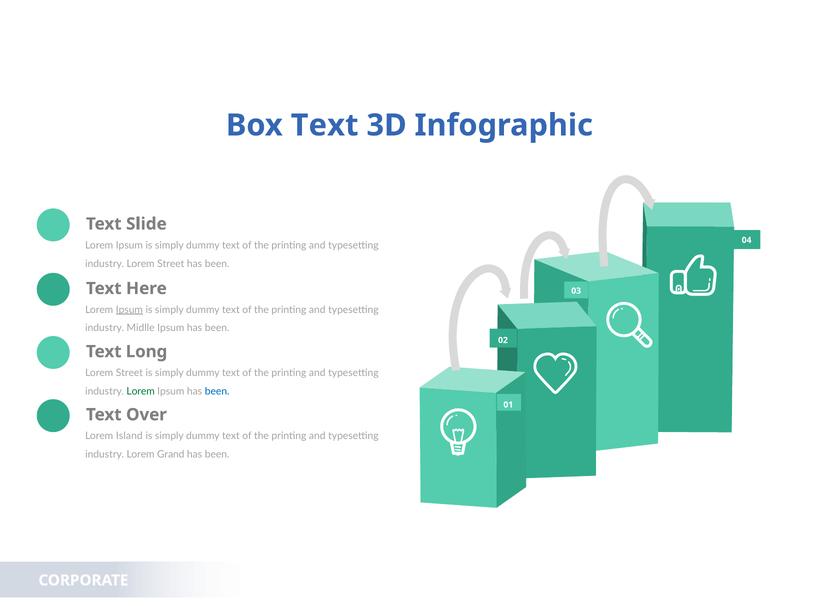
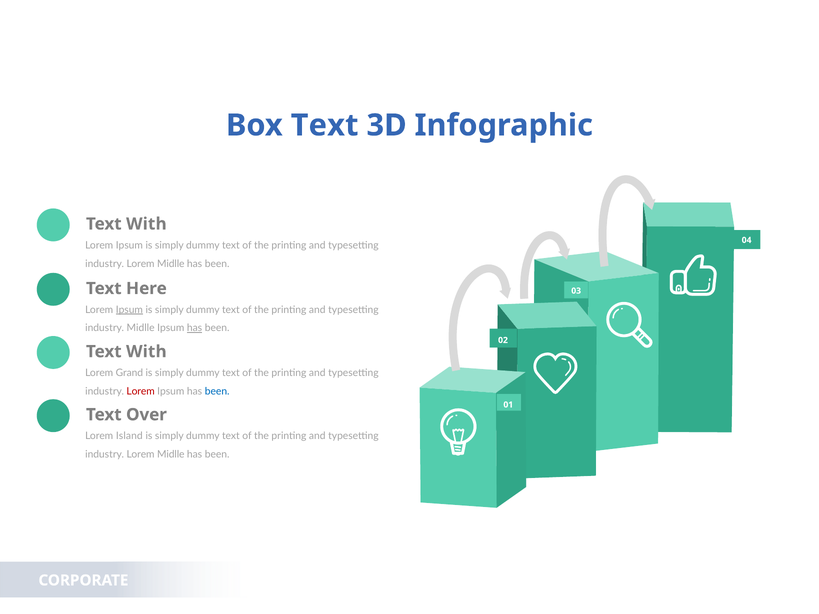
Slide: Slide -> With (146, 224)
Street: Street -> Midlle (171, 264)
has underline: none -> present (195, 328)
Long: Long -> With (146, 352)
Street: Street -> Grand (129, 373)
Lorem colour: green -> red (141, 391)
Grand: Grand -> Midlle (171, 455)
